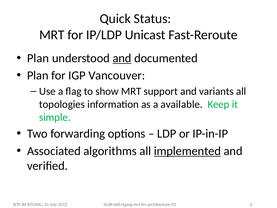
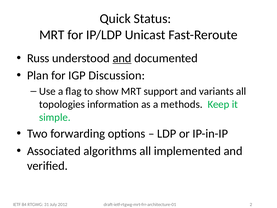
Plan: Plan -> Russ (38, 58)
Vancouver: Vancouver -> Discussion (117, 75)
available: available -> methods (182, 104)
implemented underline: present -> none (187, 151)
